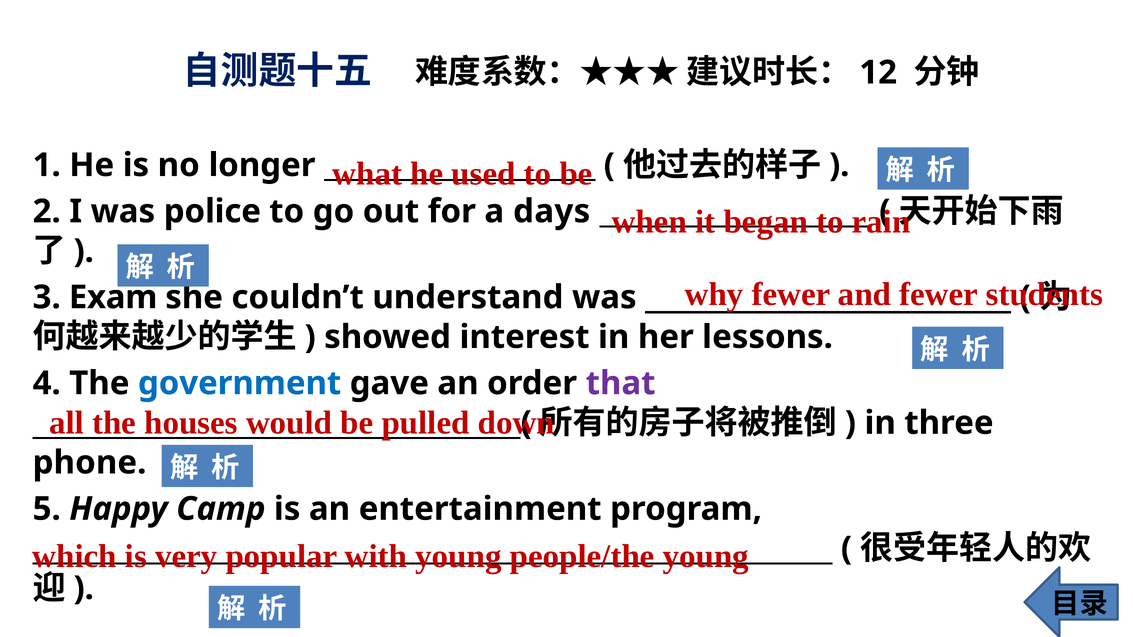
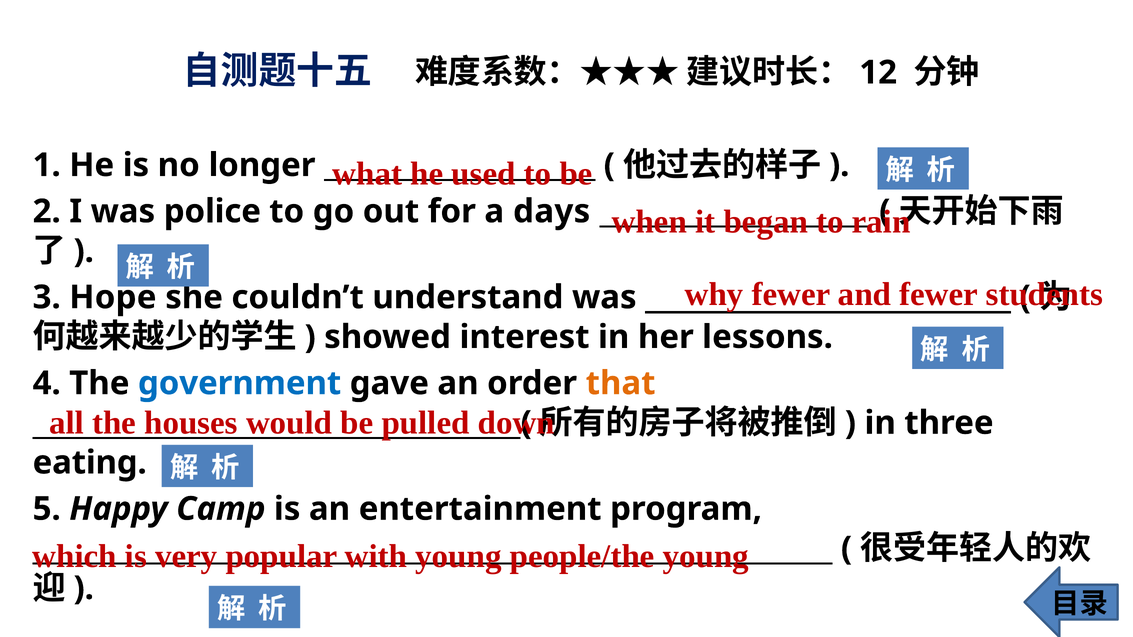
Exam: Exam -> Hope (113, 297)
that colour: purple -> orange (621, 383)
phone: phone -> eating (90, 463)
